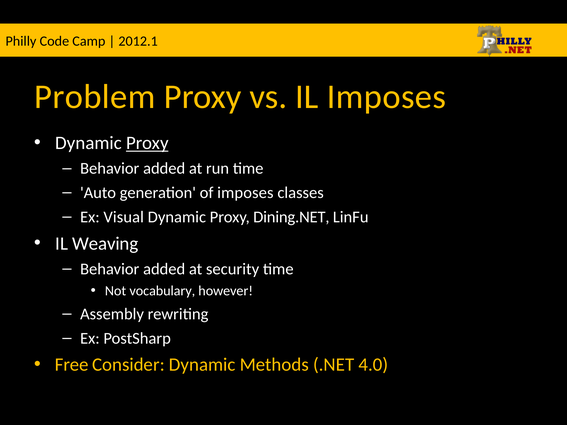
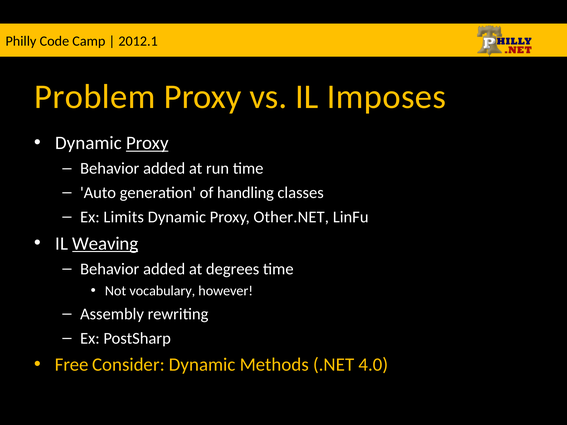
of imposes: imposes -> handling (246, 193)
Visual: Visual -> Limits (124, 217)
Dining.NET: Dining.NET -> Other.NET (291, 217)
Weaving underline: none -> present (105, 244)
security: security -> degrees (233, 269)
